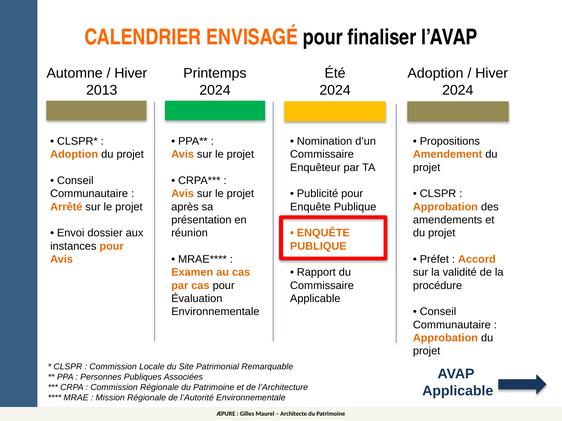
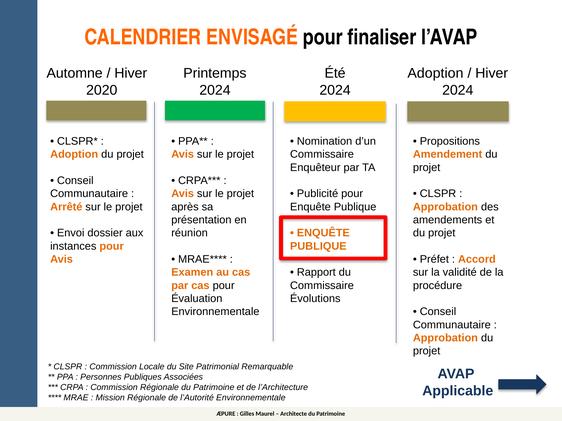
2013: 2013 -> 2020 (102, 90)
Applicable: Applicable -> Évolutions (315, 299)
